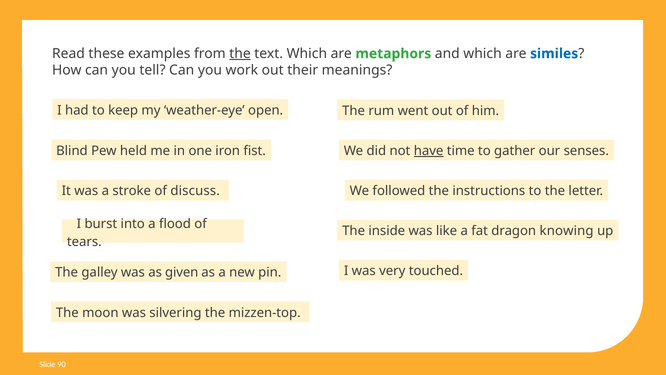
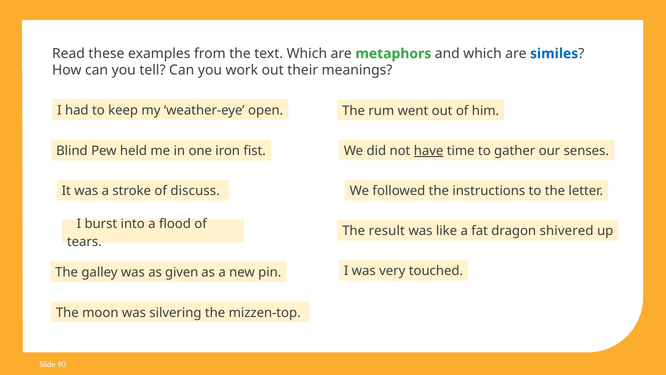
the underline: present -> none (240, 54)
inside: inside -> result (387, 231)
knowing: knowing -> shivered (567, 231)
